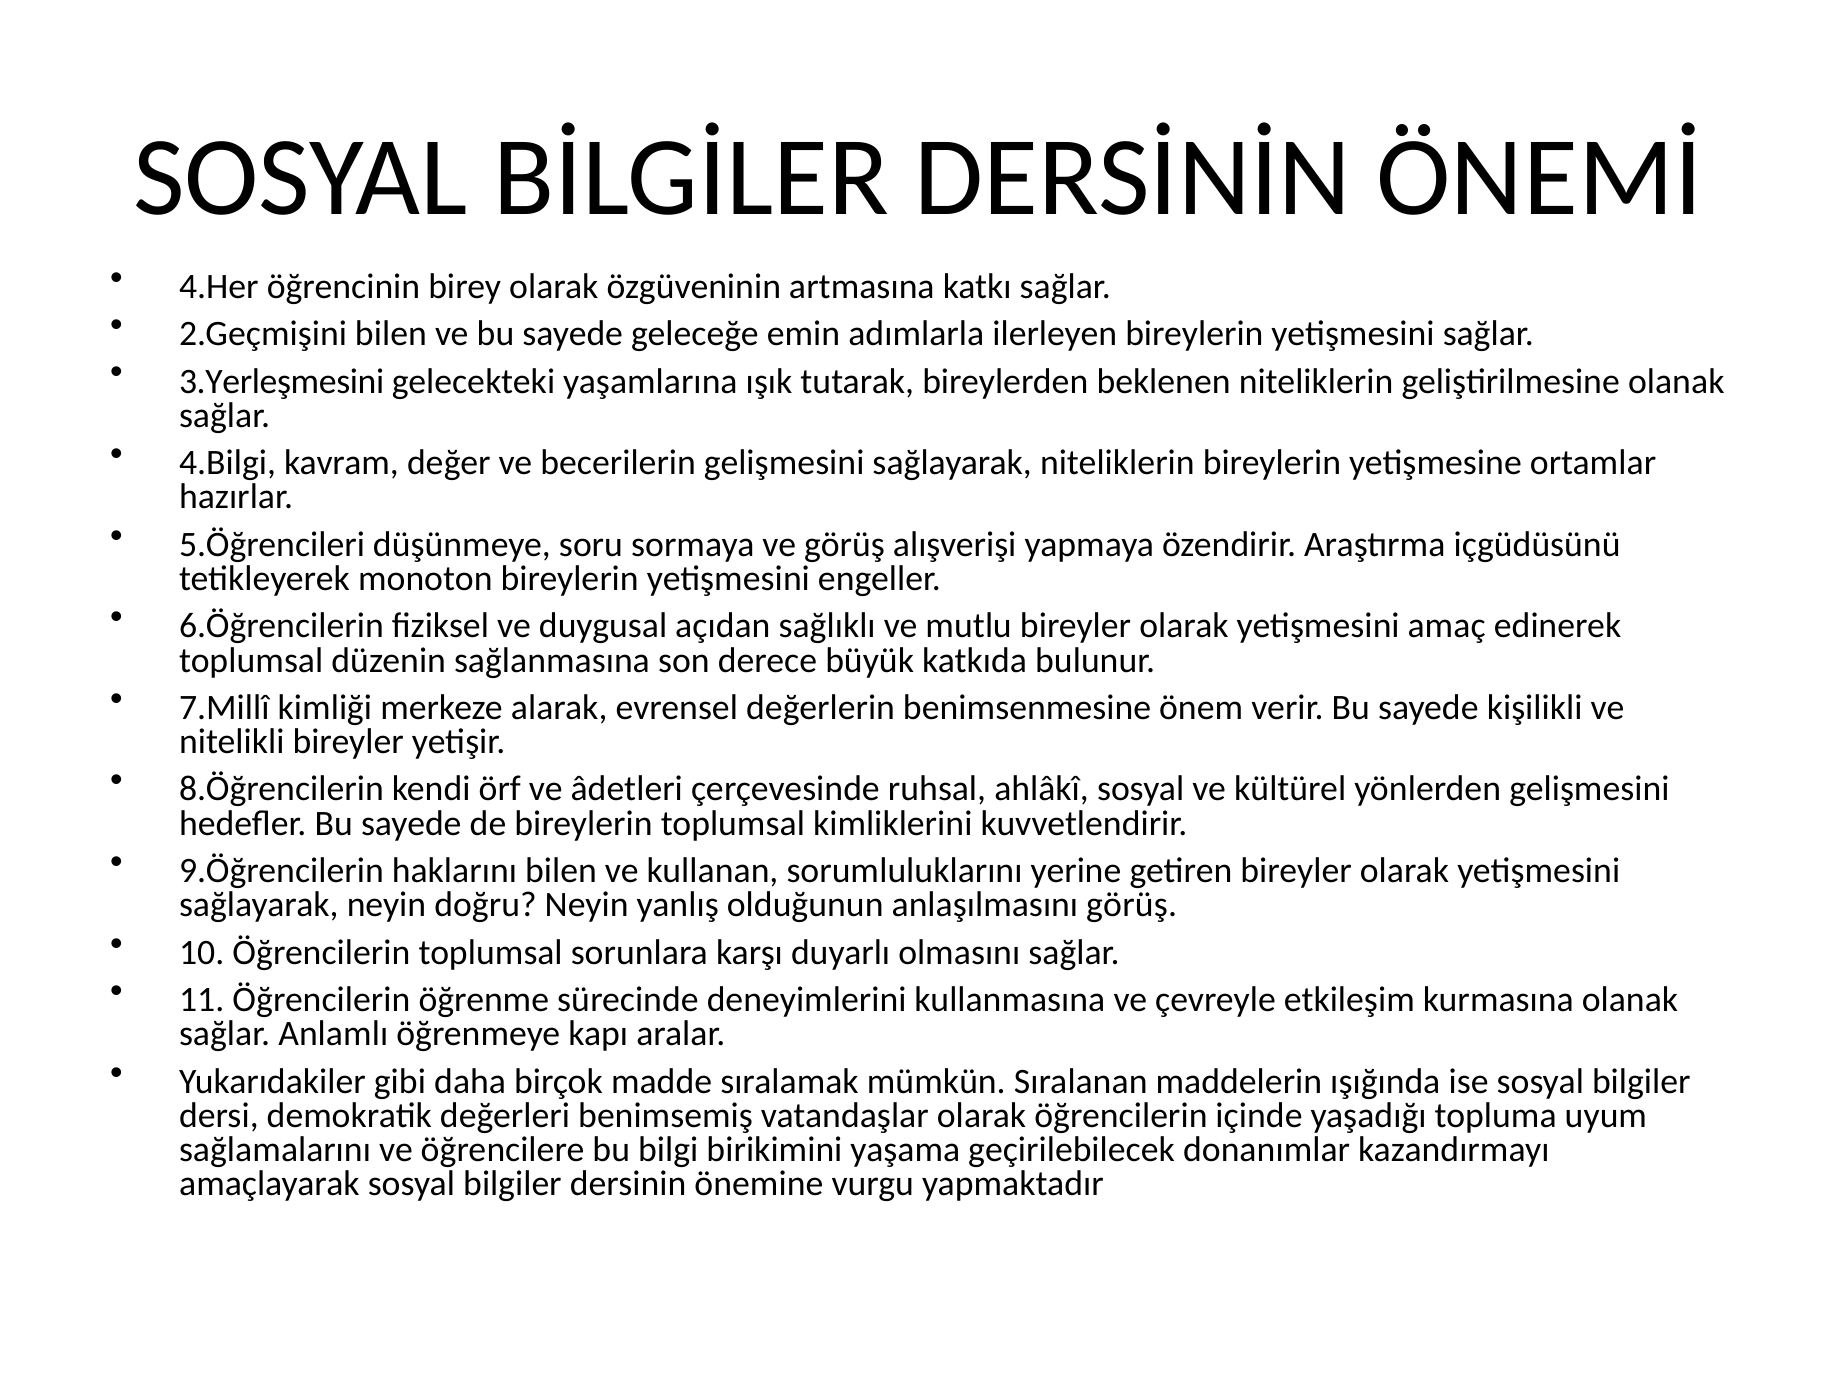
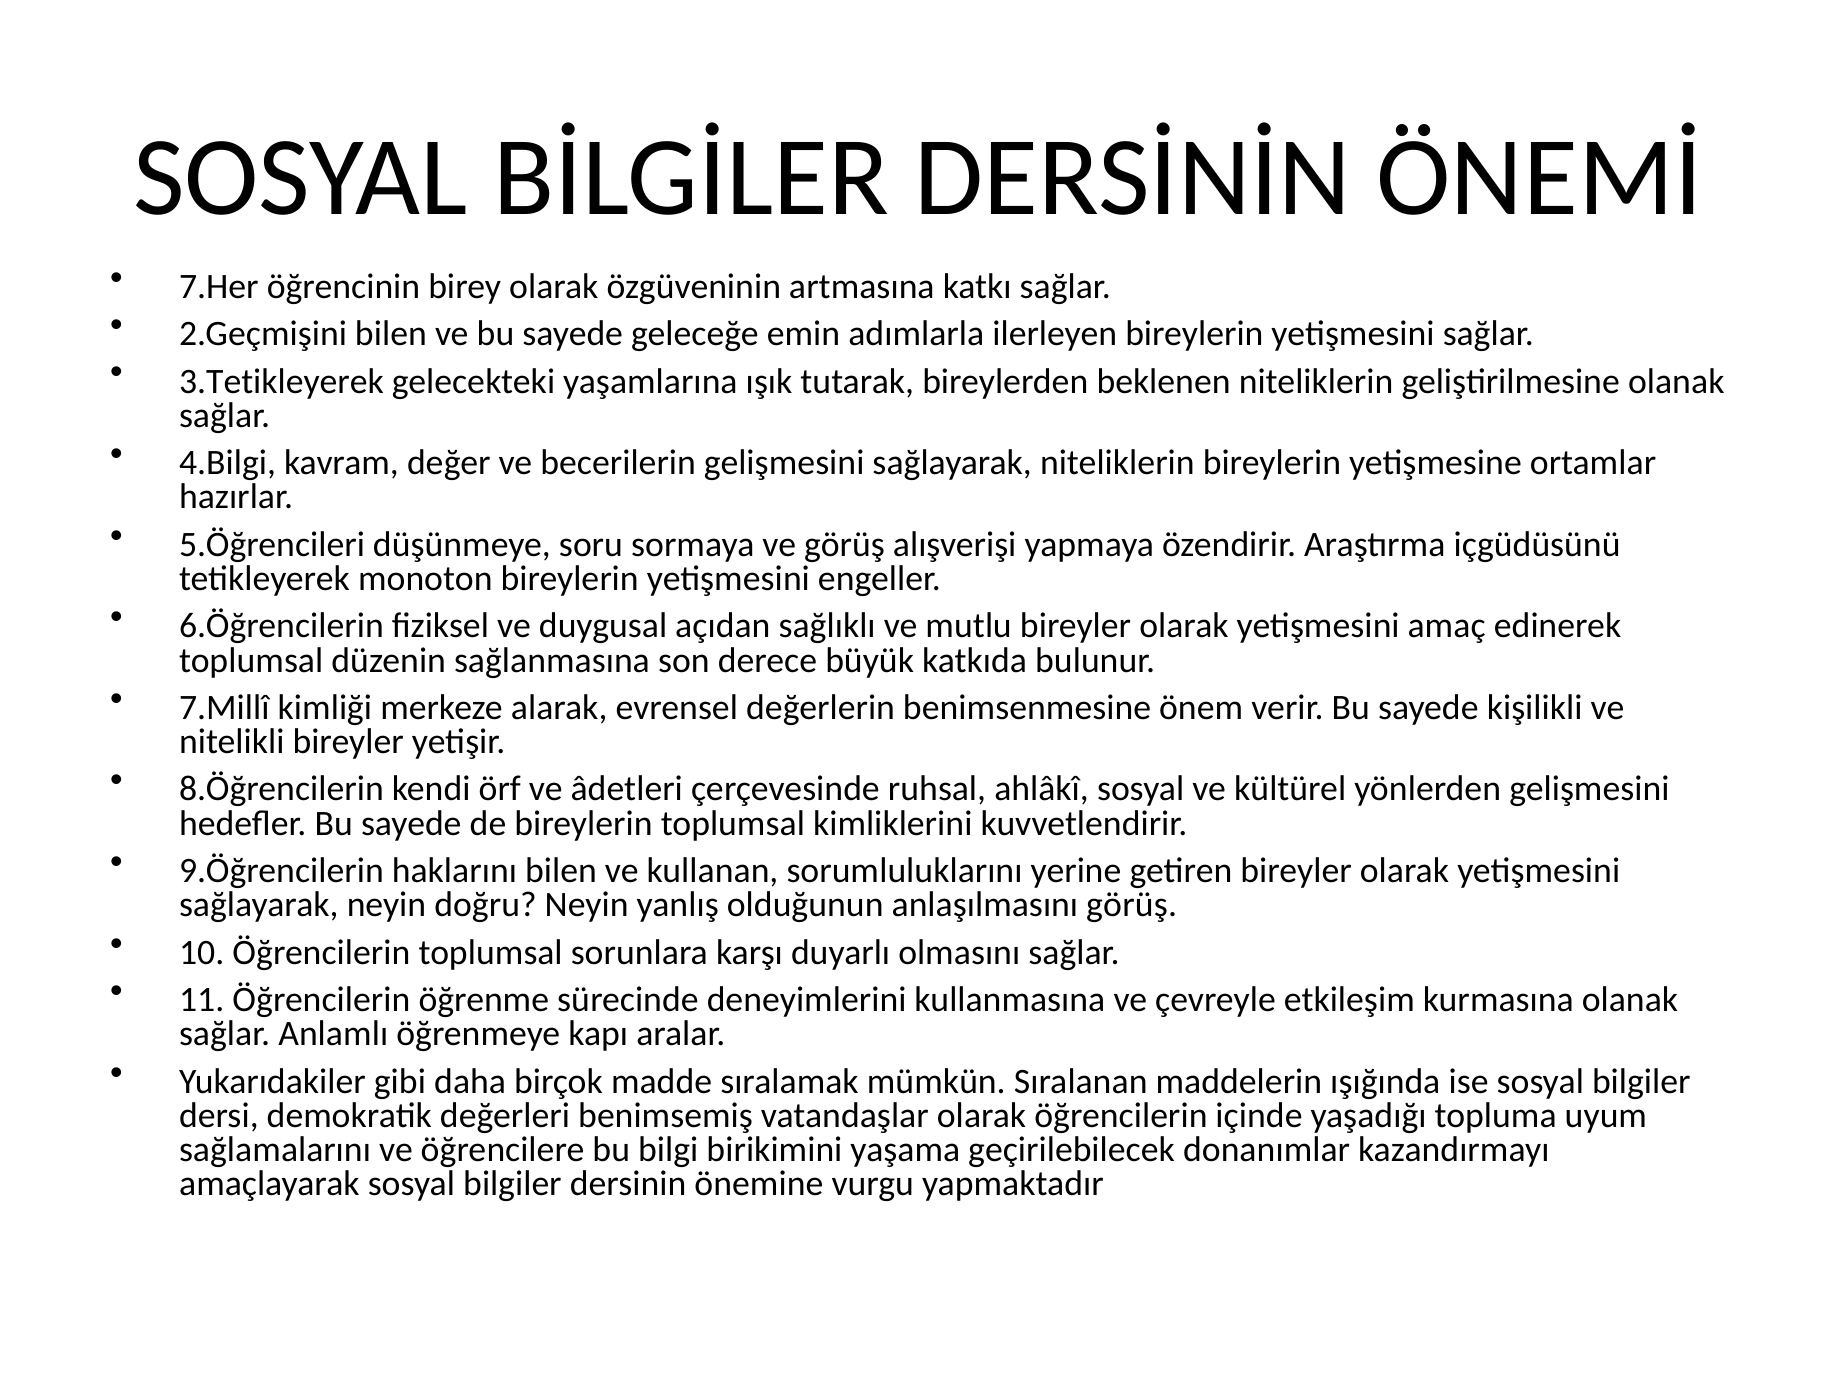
4.Her: 4.Her -> 7.Her (219, 287)
3.Yerleşmesini: 3.Yerleşmesini -> 3.Tetikleyerek (281, 381)
